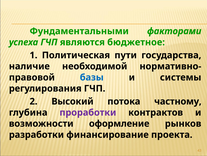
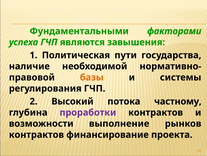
бюджетное: бюджетное -> завышения (136, 42)
базы colour: blue -> orange (92, 77)
оформление: оформление -> выполнение (119, 123)
разработки: разработки -> контрактов (36, 134)
